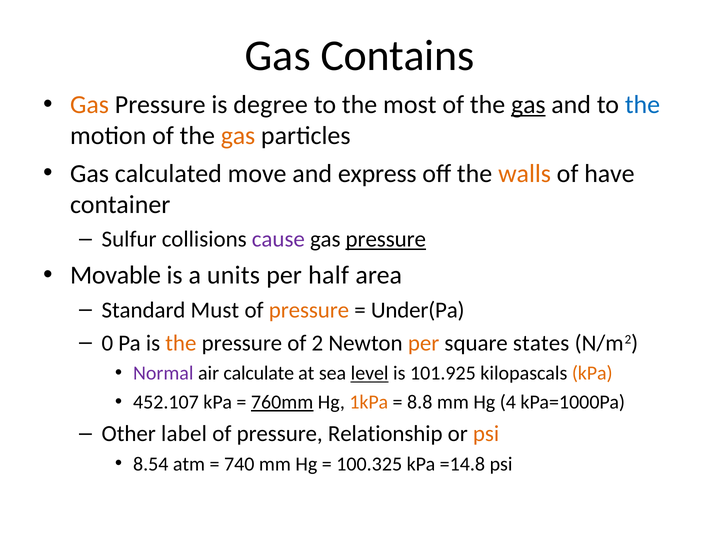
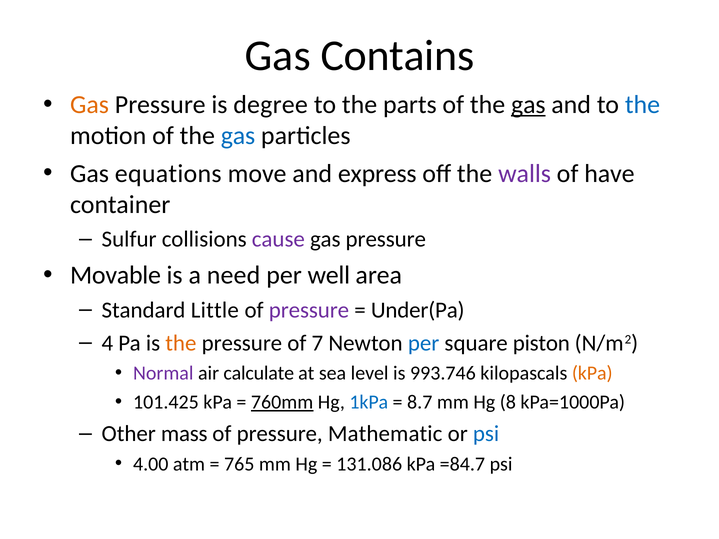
most: most -> parts (410, 105)
gas colour: orange -> blue (238, 136)
calculated: calculated -> equations (168, 174)
walls colour: orange -> purple (525, 174)
pressure underline: present -> none (386, 239)
units: units -> need (234, 275)
half: half -> well (329, 275)
Must: Must -> Little (215, 310)
pressure colour: orange -> purple (309, 310)
0: 0 -> 4 (107, 343)
2: 2 -> 7 (317, 343)
per colour: orange -> blue (424, 343)
states: states -> piston (541, 343)
level underline: present -> none (370, 374)
101.925: 101.925 -> 993.746 (443, 374)
452.107: 452.107 -> 101.425 (166, 402)
1kPa colour: orange -> blue (369, 402)
8.8: 8.8 -> 8.7 (420, 402)
4: 4 -> 8 (508, 402)
label: label -> mass (184, 434)
Relationship: Relationship -> Mathematic (385, 434)
psi colour: orange -> blue (486, 434)
8.54: 8.54 -> 4.00 (151, 464)
740: 740 -> 765 (239, 464)
100.325: 100.325 -> 131.086 (369, 464)
=14.8: =14.8 -> =84.7 (462, 464)
